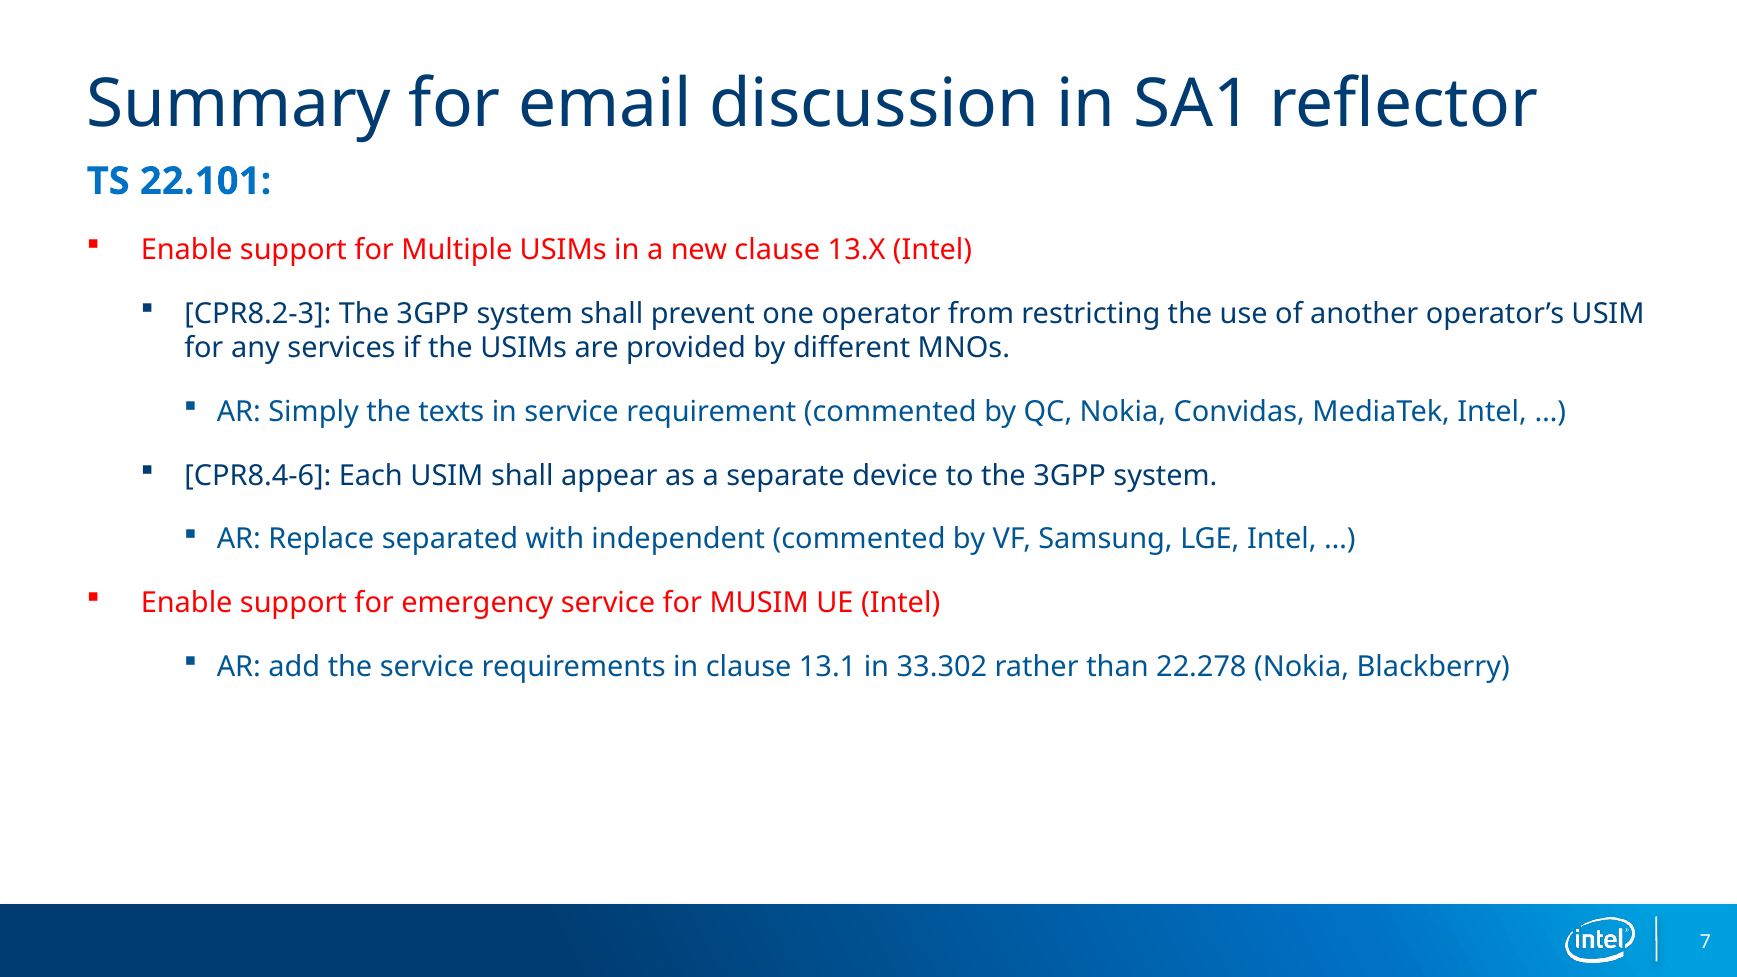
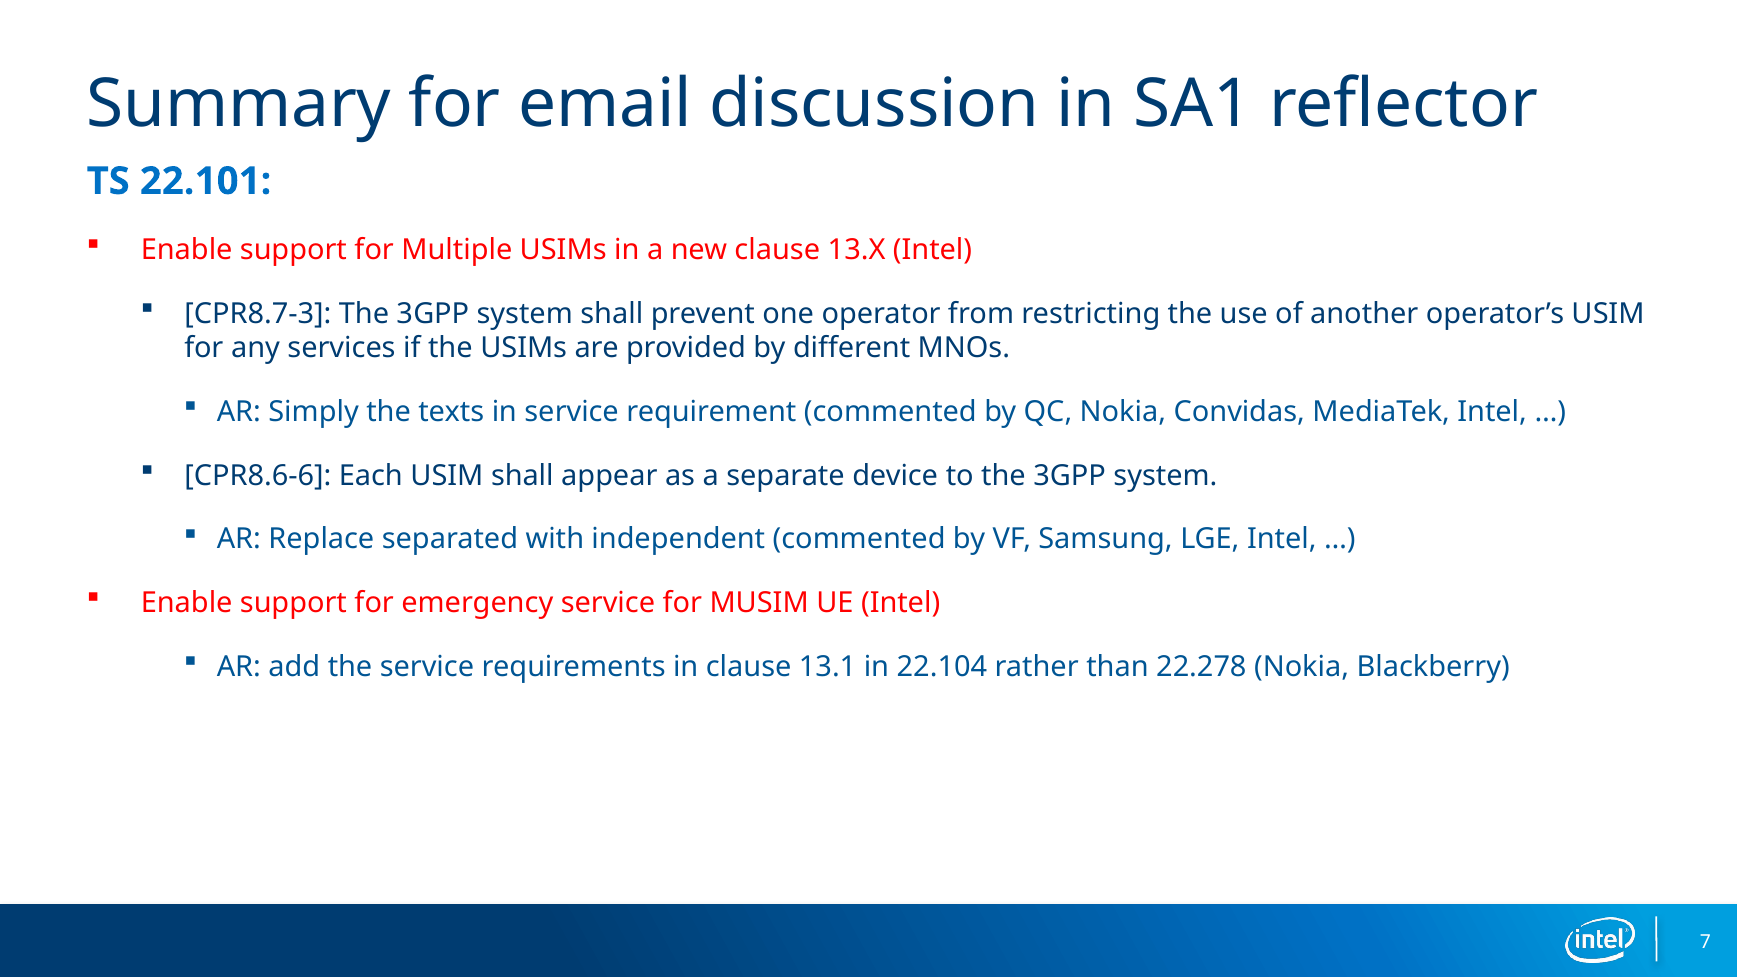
CPR8.2-3: CPR8.2-3 -> CPR8.7-3 (258, 314)
CPR8.4-6: CPR8.4-6 -> CPR8.6-6 (258, 476)
33.302: 33.302 -> 22.104 (942, 667)
